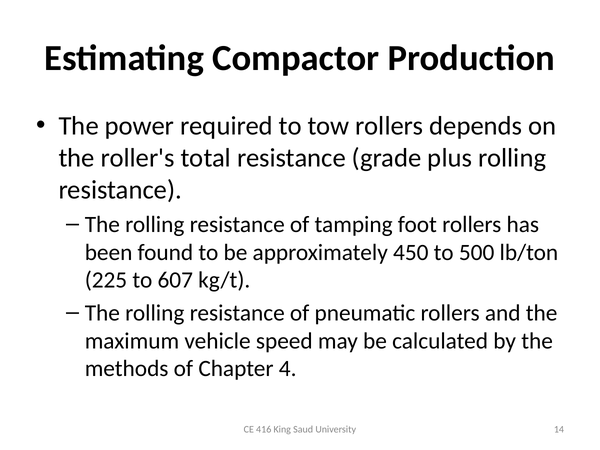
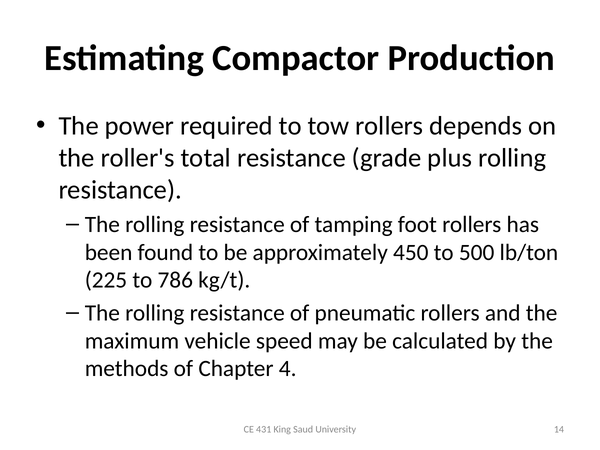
607: 607 -> 786 (175, 280)
416: 416 -> 431 (264, 430)
